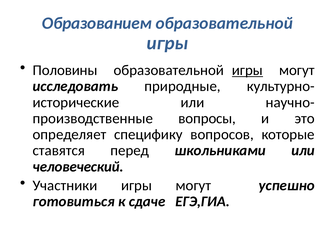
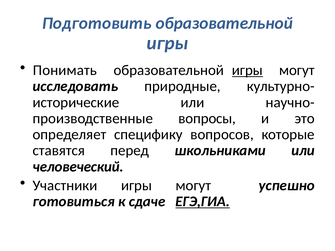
Образованием: Образованием -> Подготовить (97, 23)
Половины: Половины -> Понимать (65, 70)
ЕГЭ,ГИА underline: none -> present (203, 202)
